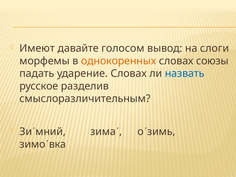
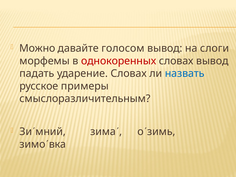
Имеют: Имеют -> Можно (37, 48)
однокоренных colour: orange -> red (119, 61)
словах союзы: союзы -> вывод (212, 61)
разделив: разделив -> примеры (85, 86)
